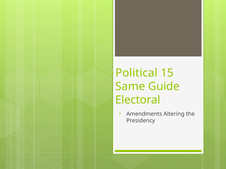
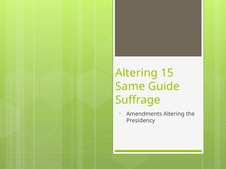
Political: Political -> Altering (136, 73)
Electoral: Electoral -> Suffrage (138, 100)
